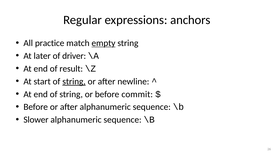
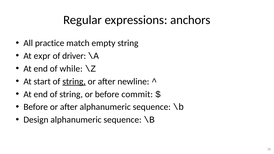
empty underline: present -> none (103, 43)
later: later -> expr (42, 56)
result: result -> while (71, 69)
Slower: Slower -> Design (36, 120)
